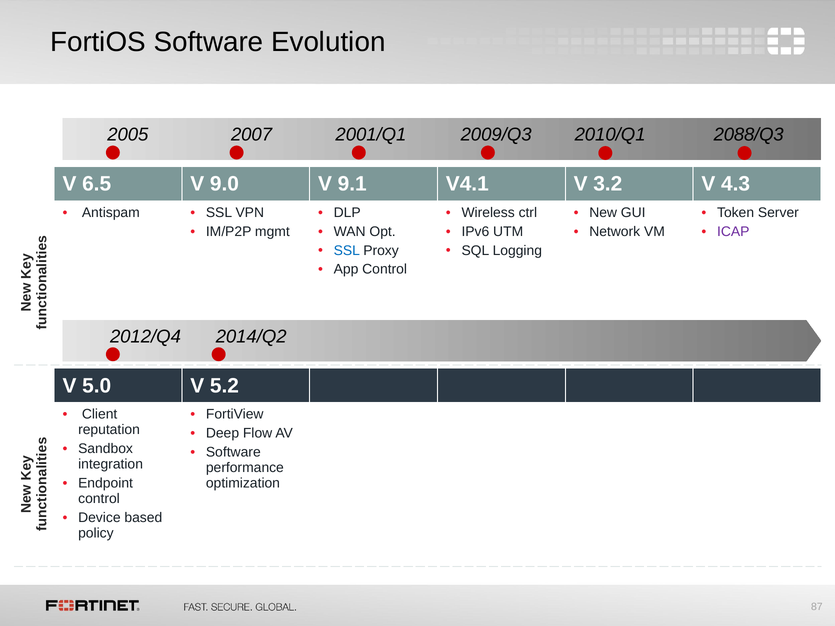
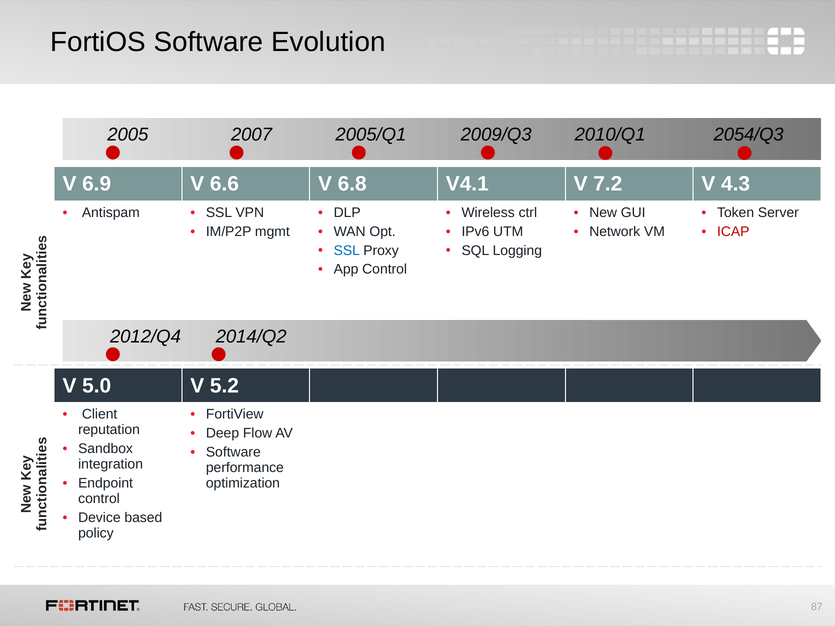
2001/Q1: 2001/Q1 -> 2005/Q1 (371, 135)
2088/Q3: 2088/Q3 -> 2054/Q3 (749, 135)
6.5: 6.5 -> 6.9 (97, 184)
9.0: 9.0 -> 6.6 (224, 184)
9.1: 9.1 -> 6.8 (352, 184)
3.2: 3.2 -> 7.2 (608, 184)
ICAP colour: purple -> red (733, 232)
